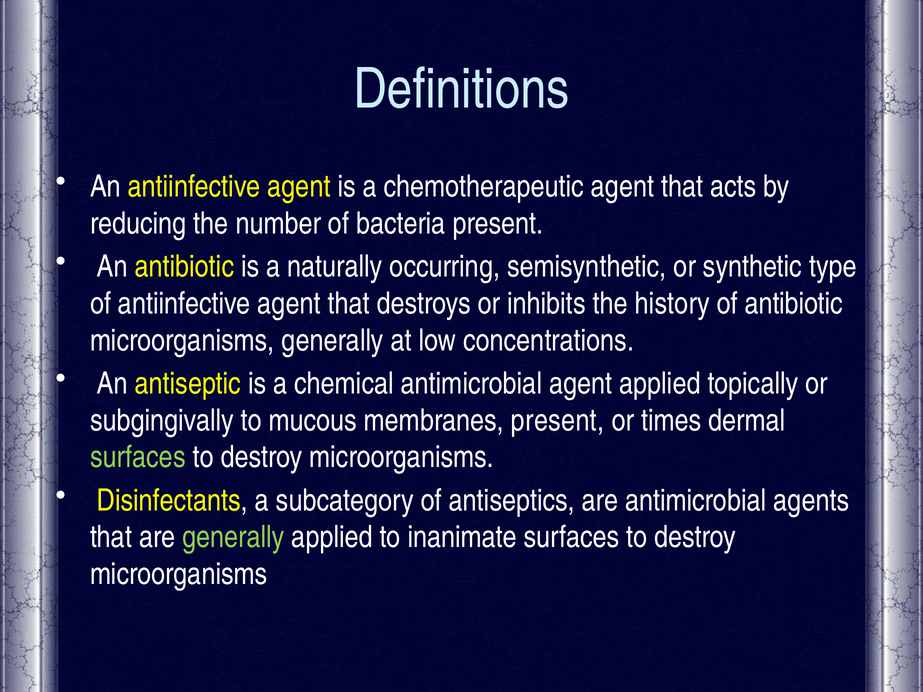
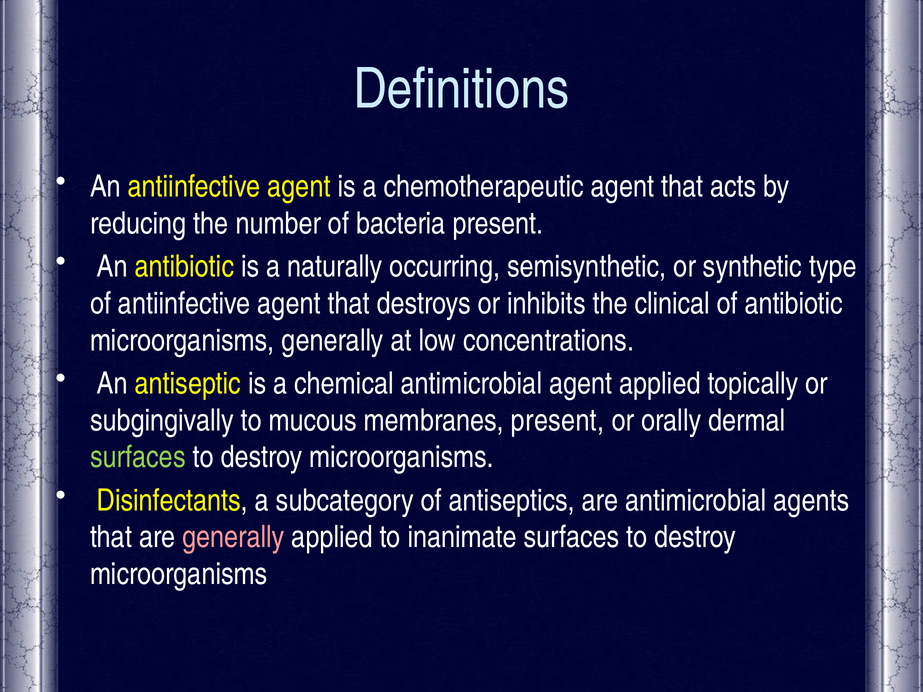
history: history -> clinical (672, 304)
times: times -> orally (671, 421)
generally colour: light green -> pink (233, 537)
